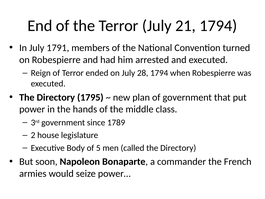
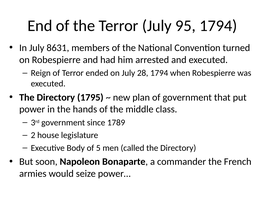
21: 21 -> 95 (186, 26)
1791: 1791 -> 8631 (58, 48)
